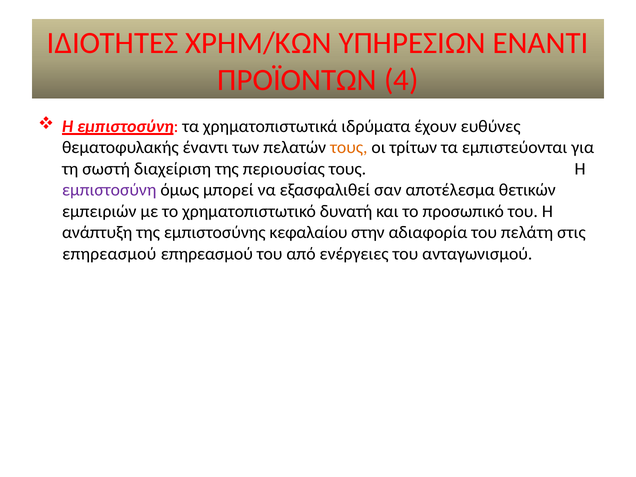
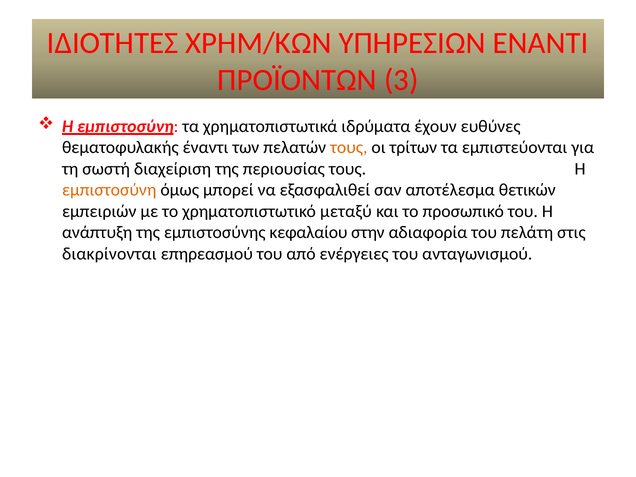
4: 4 -> 3 (401, 80)
εμπιστοσύνη colour: purple -> orange (109, 190)
δυνατή: δυνατή -> μεταξύ (346, 211)
επηρεασμού: επηρεασμού -> διακρίνονται (109, 254)
